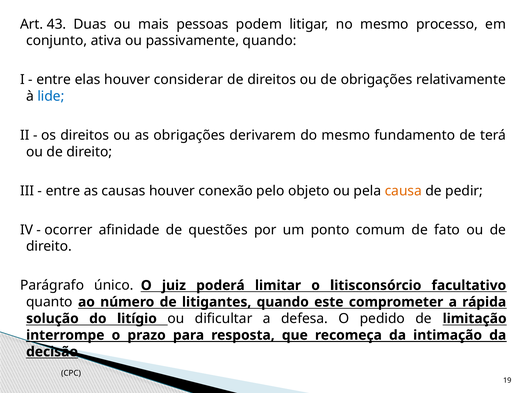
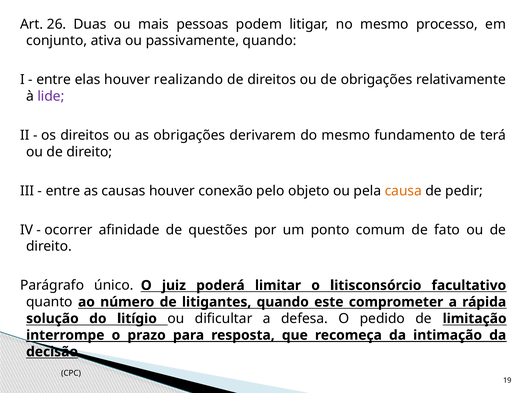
43: 43 -> 26 (57, 24)
considerar: considerar -> realizando (189, 80)
lide colour: blue -> purple (51, 96)
